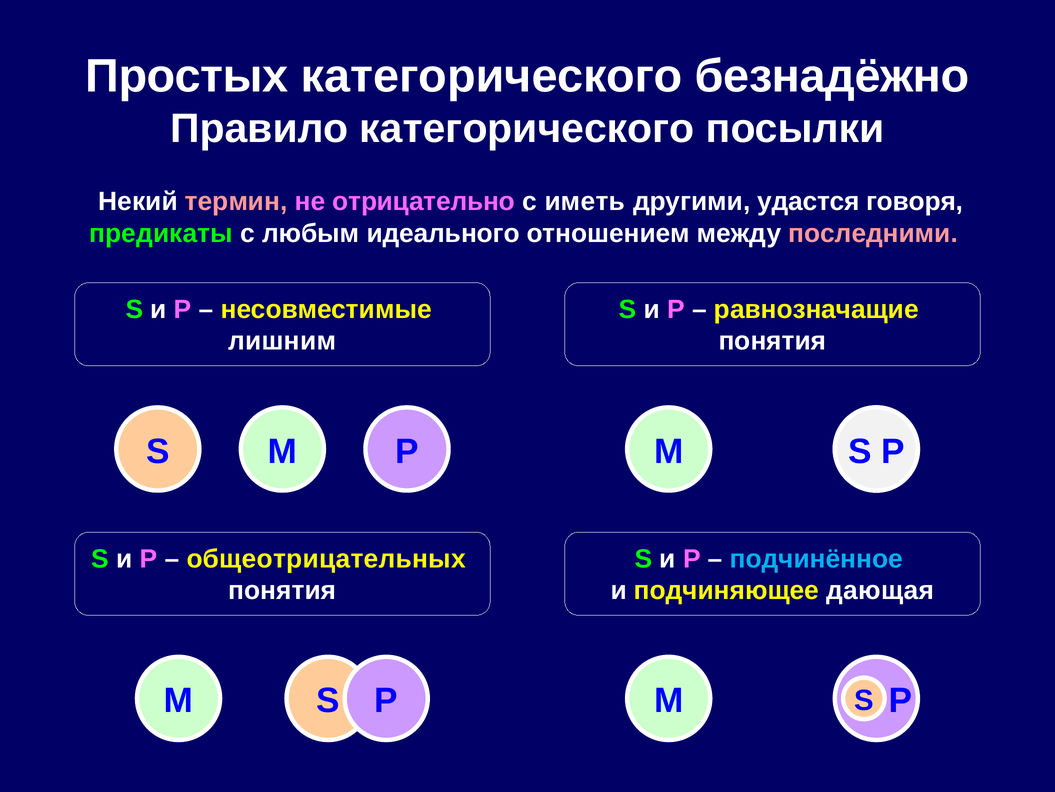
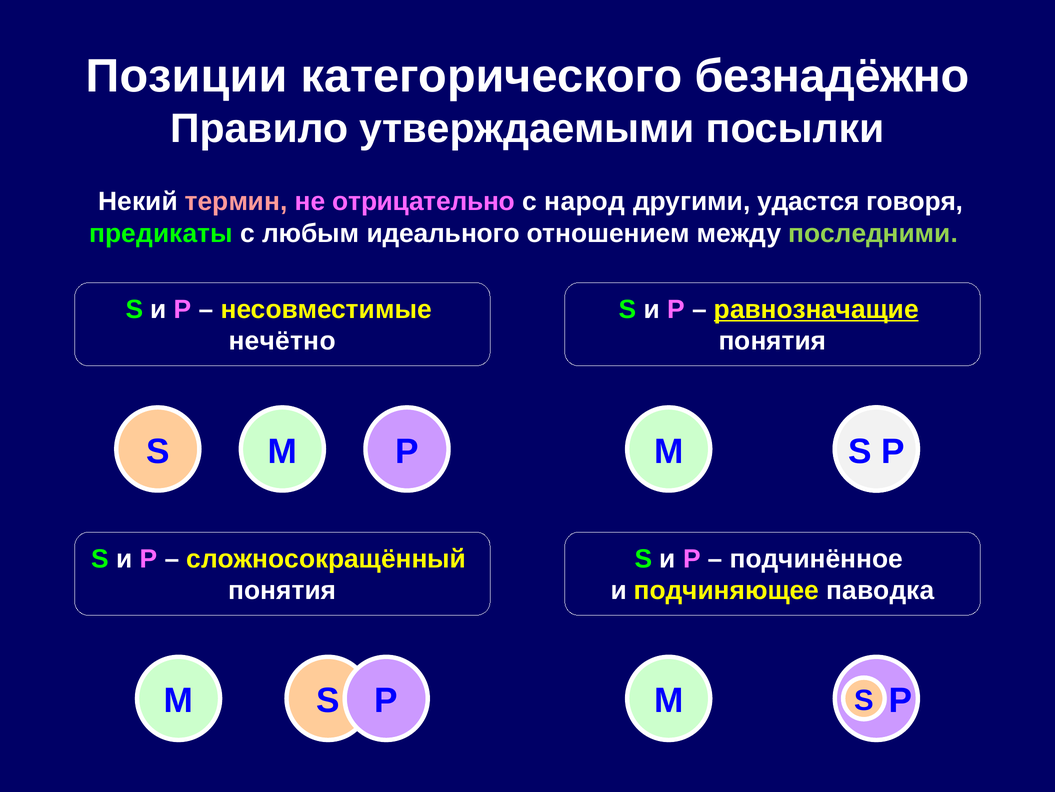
Простых: Простых -> Позиции (187, 76)
Правило категорического: категорического -> утверждаемыми (527, 128)
иметь: иметь -> народ (585, 201)
последними colour: pink -> light green (873, 233)
равнозначащие underline: none -> present (816, 309)
лишним: лишним -> нечётно (282, 341)
общеотрицательных: общеотрицательных -> сложносокращённый (326, 559)
подчинённое colour: light blue -> white (816, 559)
дающая: дающая -> паводка (880, 590)
